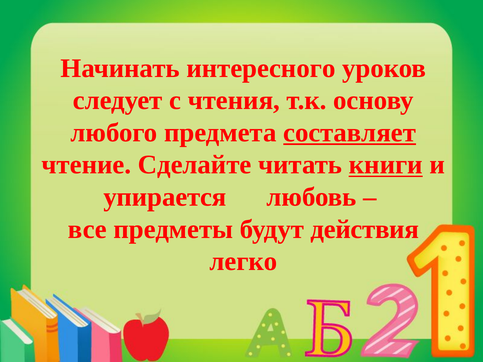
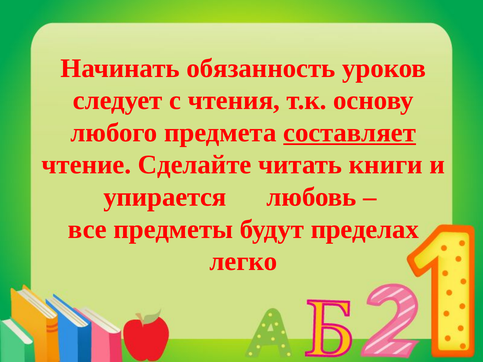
интересного: интересного -> обязанность (261, 68)
книги underline: present -> none (386, 165)
действия: действия -> пределах (365, 229)
